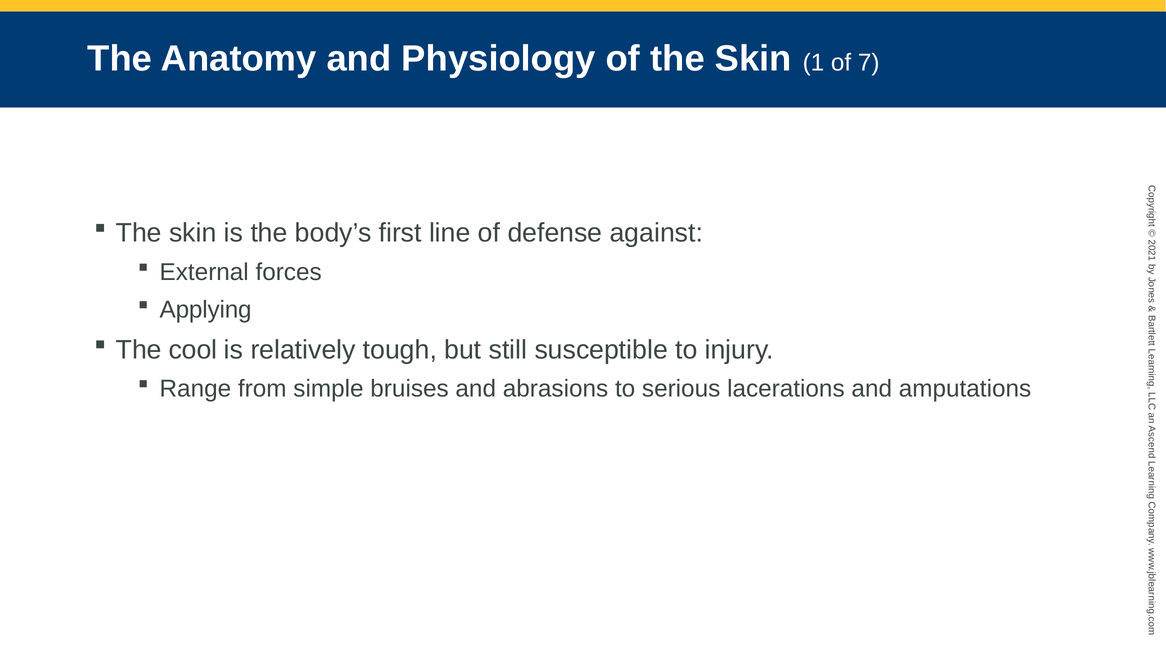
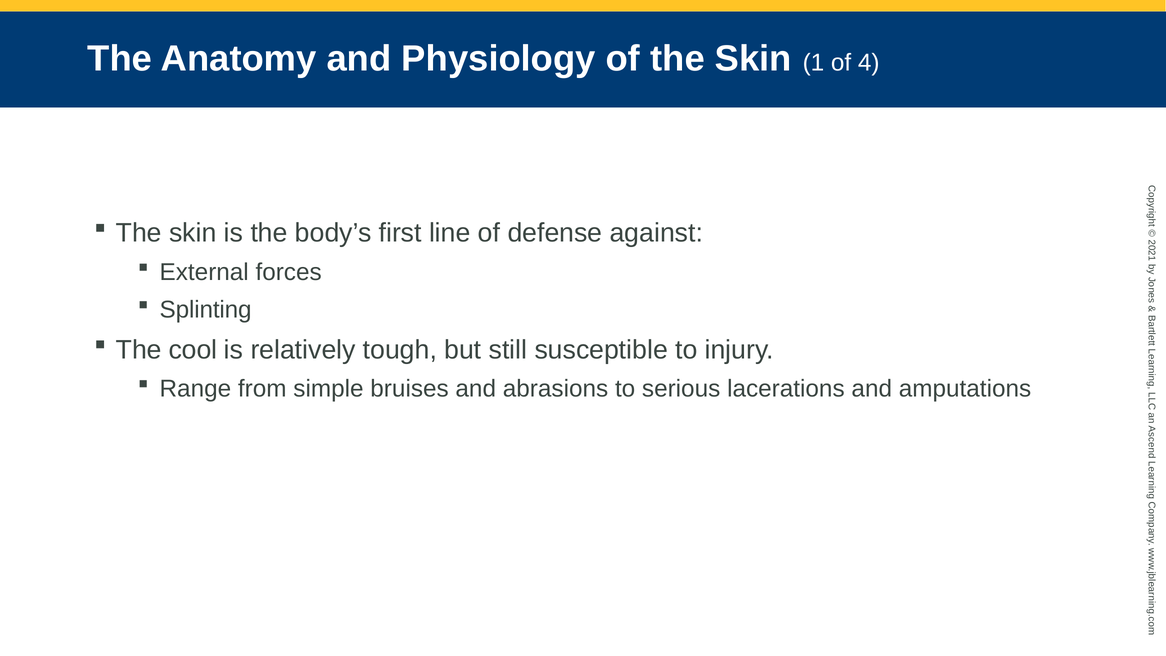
7: 7 -> 4 (869, 63)
Applying: Applying -> Splinting (206, 310)
